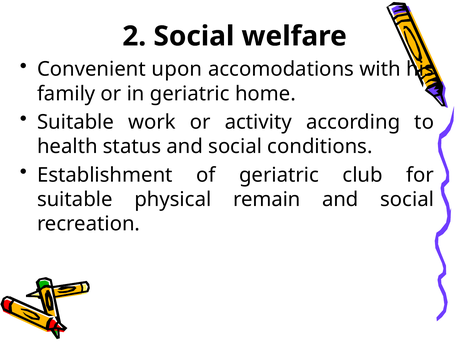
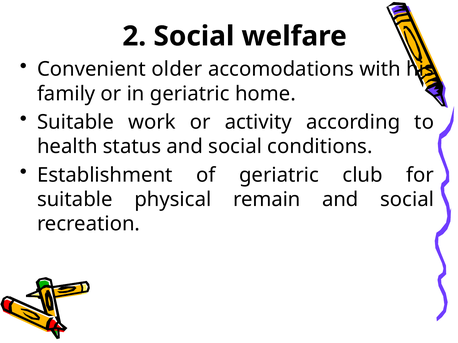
upon: upon -> older (177, 69)
